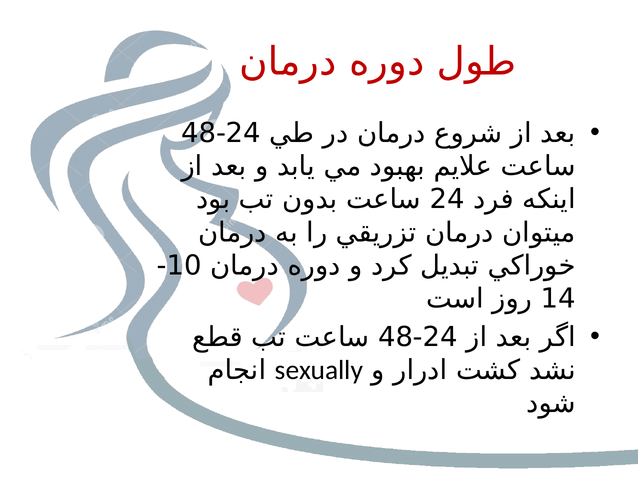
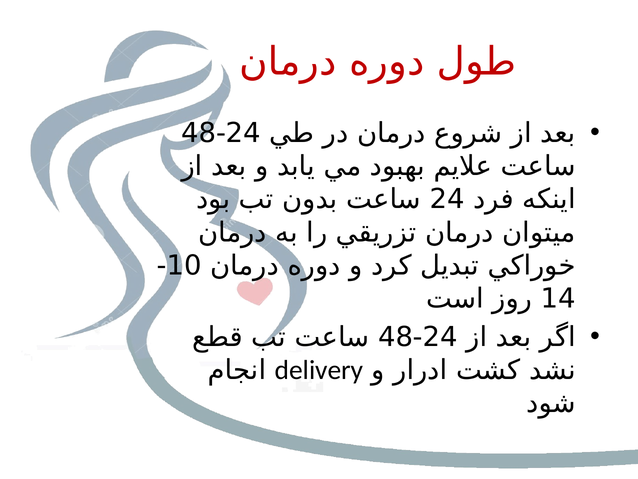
sexually: sexually -> delivery (319, 370)
